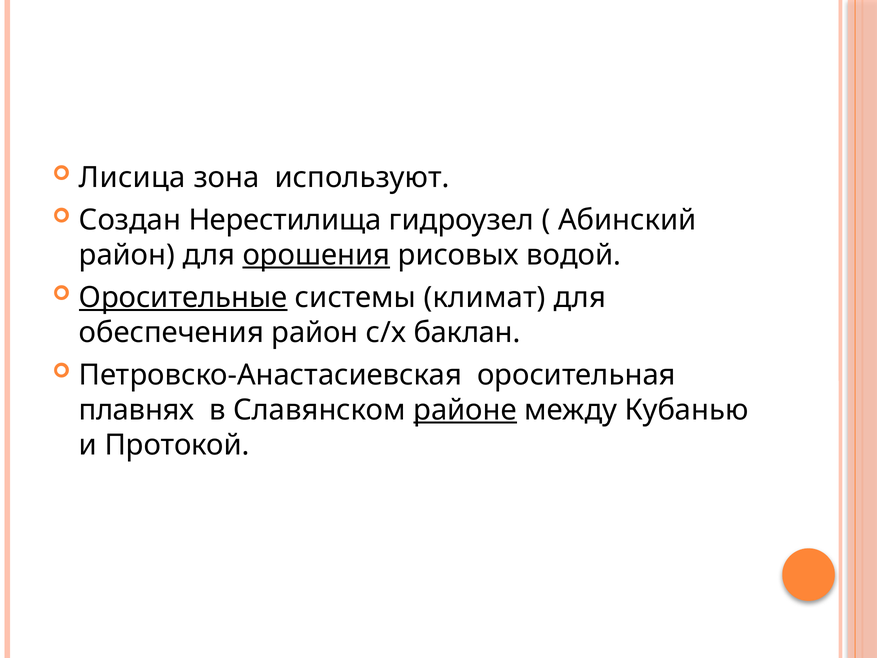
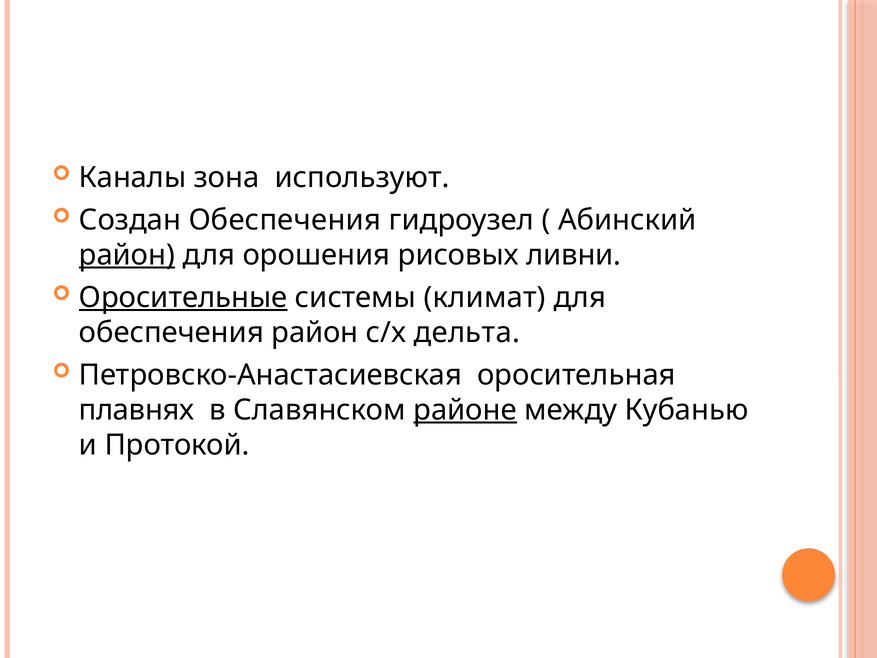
Лисица: Лисица -> Каналы (133, 177)
Создан Нерестилища: Нерестилища -> Обеспечения (285, 220)
район underline: none -> present (127, 255)
орошения underline: present -> none (316, 255)
водой: водой -> ливни (574, 255)
баклан: баклан -> дельта (467, 332)
